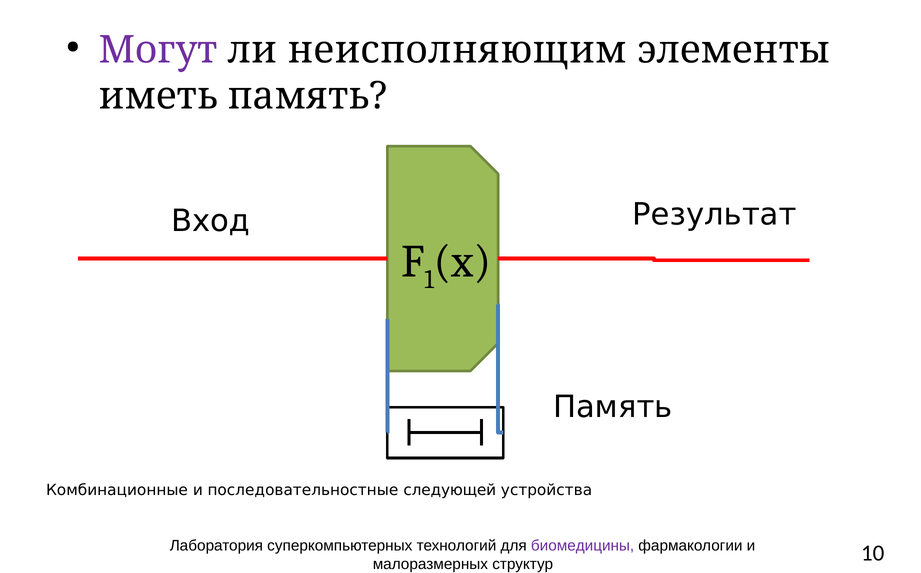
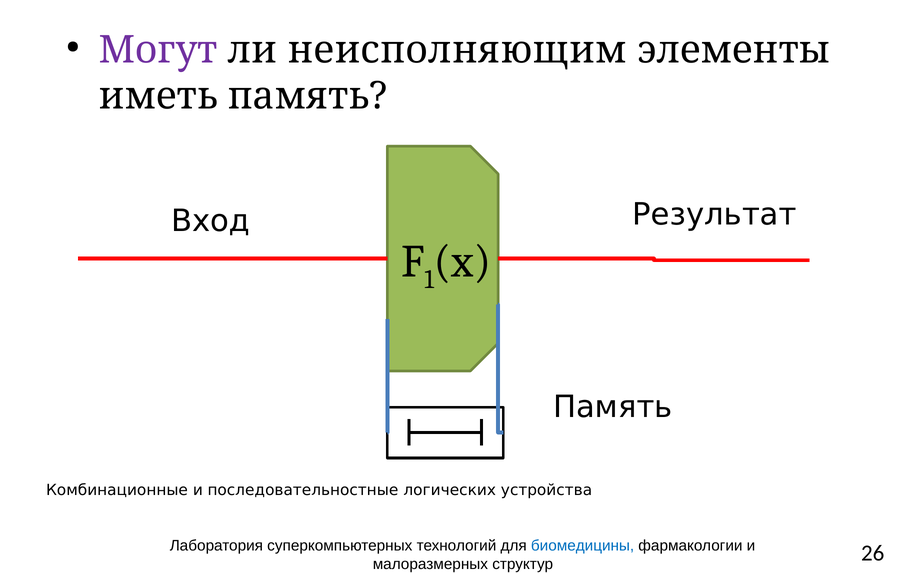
следующей: следующей -> логических (450, 490)
биомедицины colour: purple -> blue (583, 546)
10: 10 -> 26 (873, 553)
